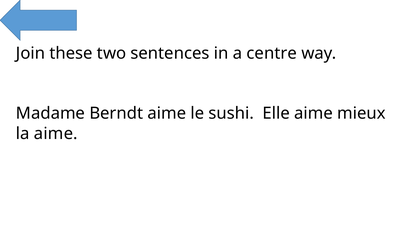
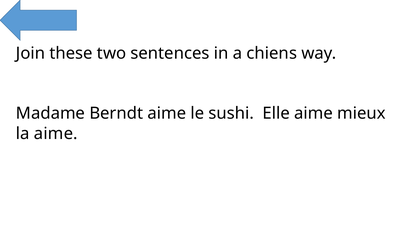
centre: centre -> chiens (272, 53)
